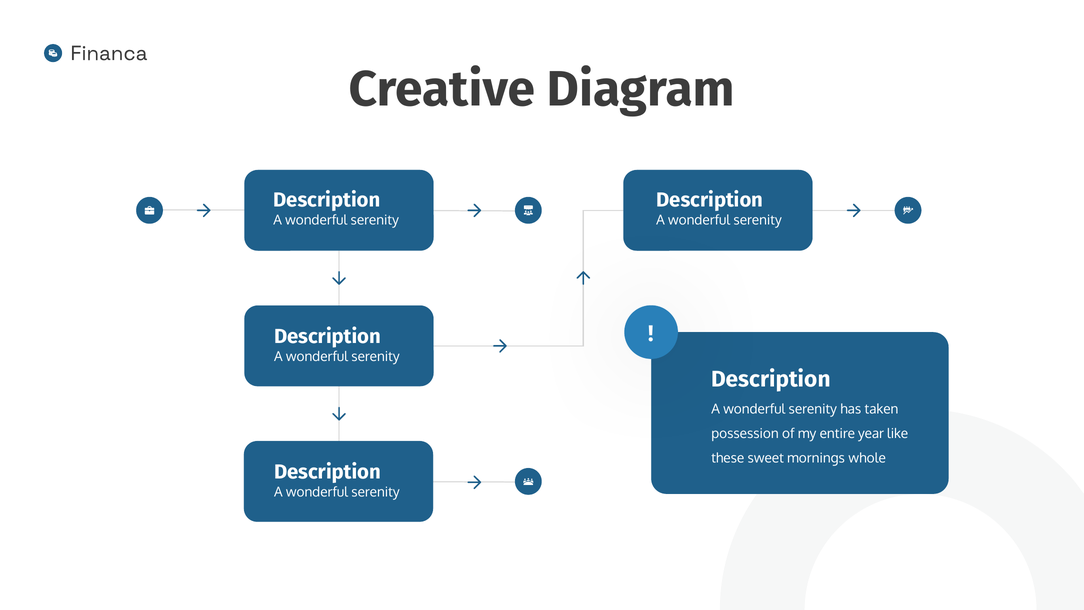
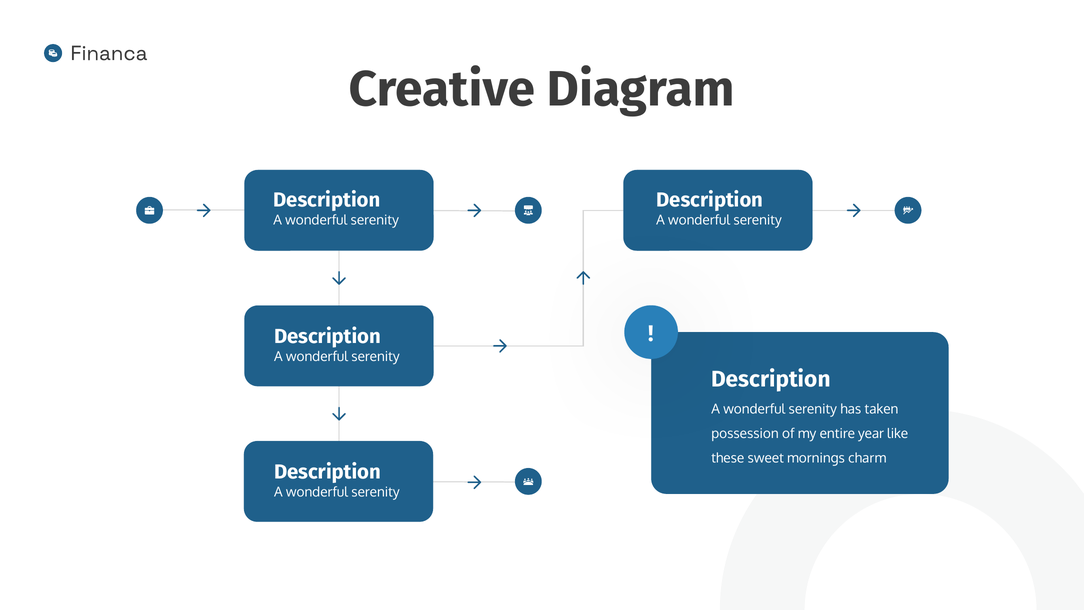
whole: whole -> charm (867, 458)
